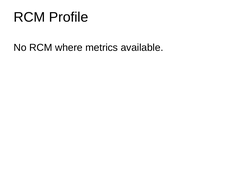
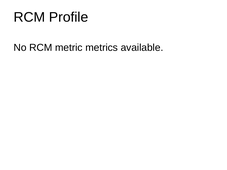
where: where -> metric (69, 48)
